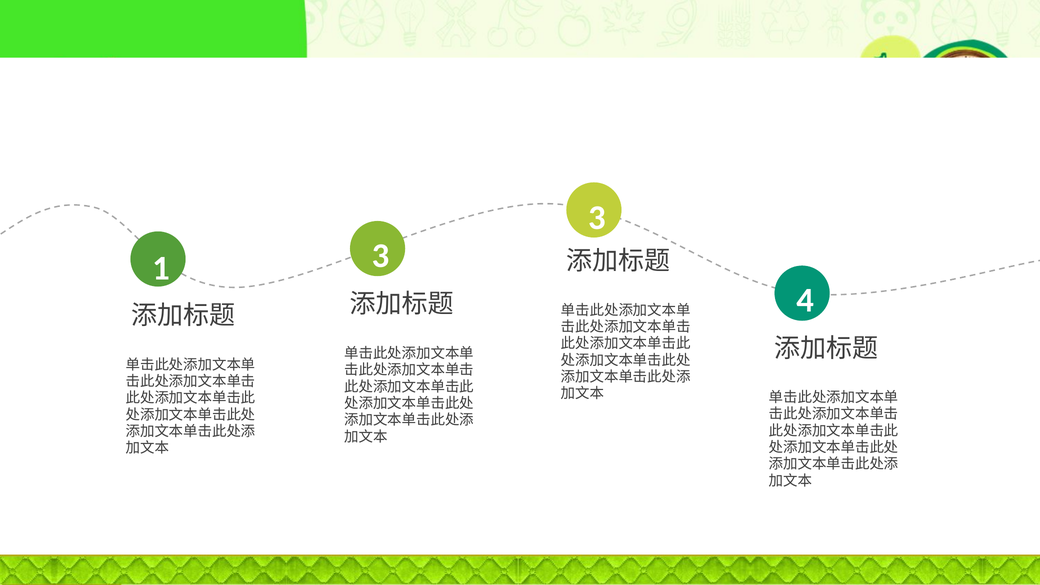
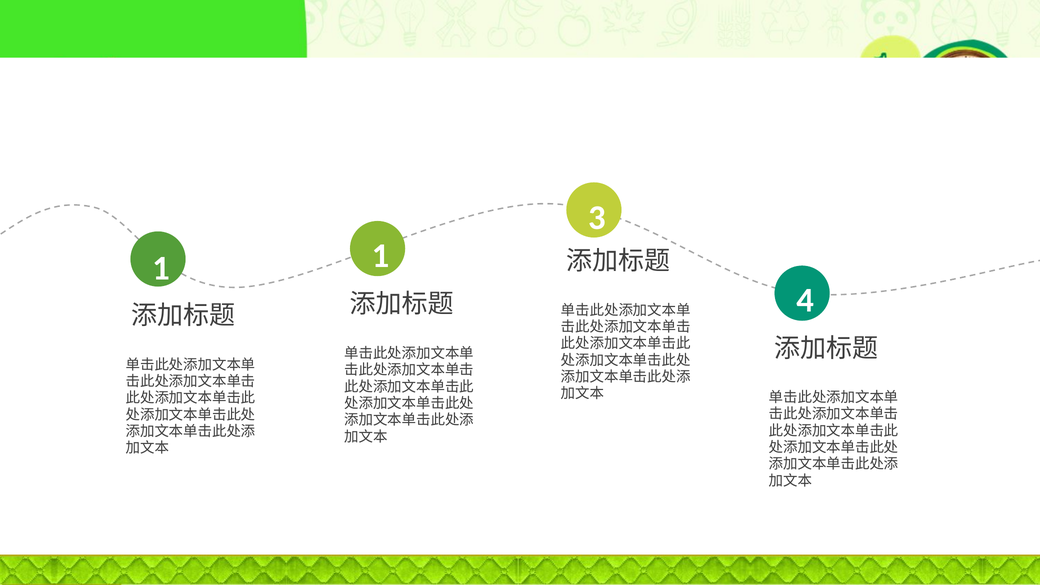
1 3: 3 -> 1 (381, 256)
